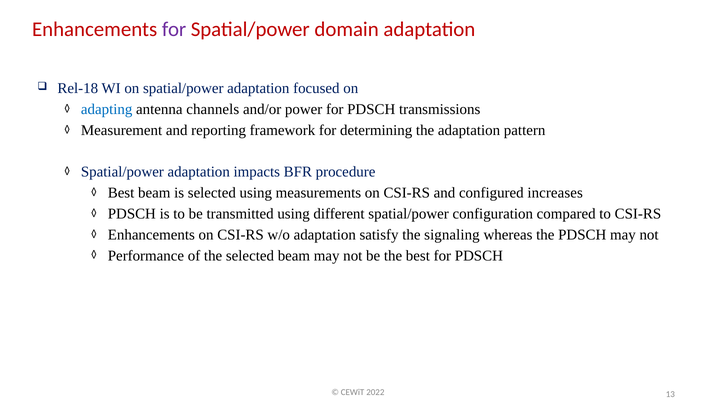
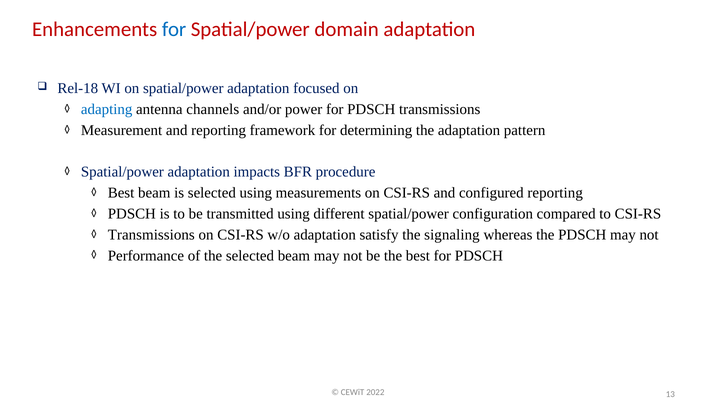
for colour: purple -> blue (174, 29)
configured increases: increases -> reporting (555, 193)
Enhancements: Enhancements -> Transmissions (151, 235)
